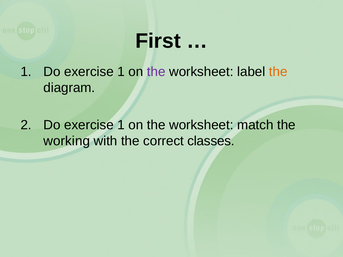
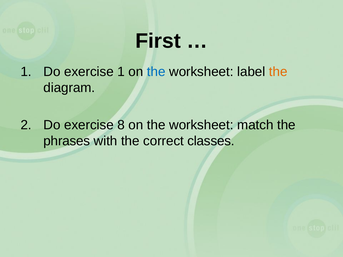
the colour: purple -> blue (156, 72)
2 Do exercise 1: 1 -> 8 (121, 125)
working: working -> phrases (67, 141)
